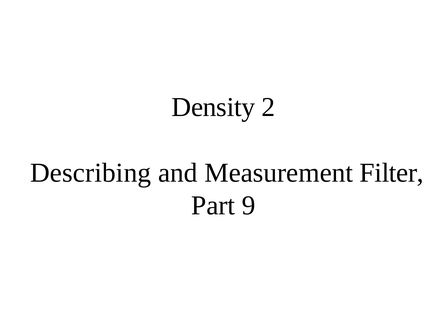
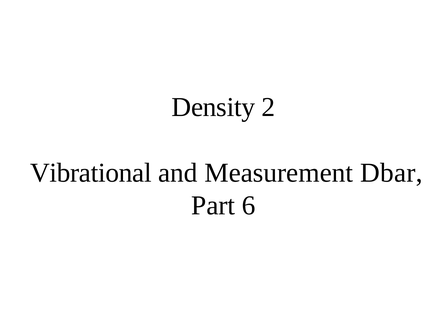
Describing: Describing -> Vibrational (91, 173)
Filter: Filter -> Dbar (391, 173)
9: 9 -> 6 (249, 206)
